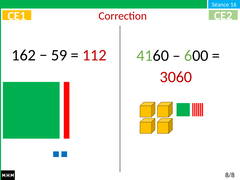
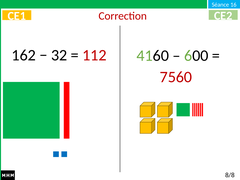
59: 59 -> 32 (59, 55)
3060: 3060 -> 7560 (176, 77)
